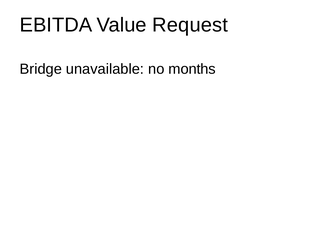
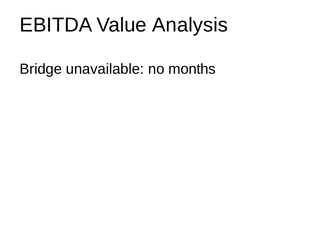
Request: Request -> Analysis (190, 25)
